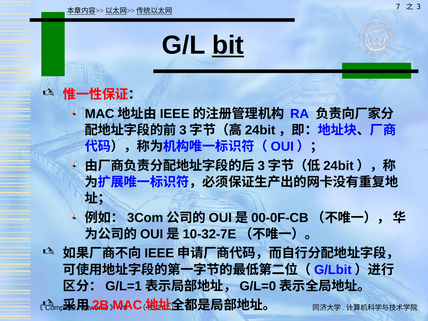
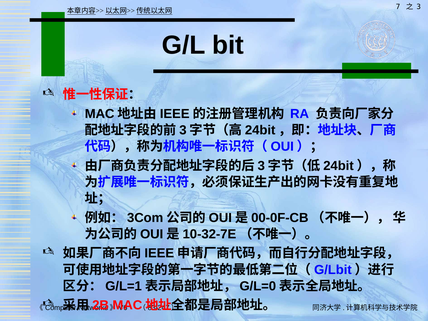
bit underline: present -> none (228, 45)
